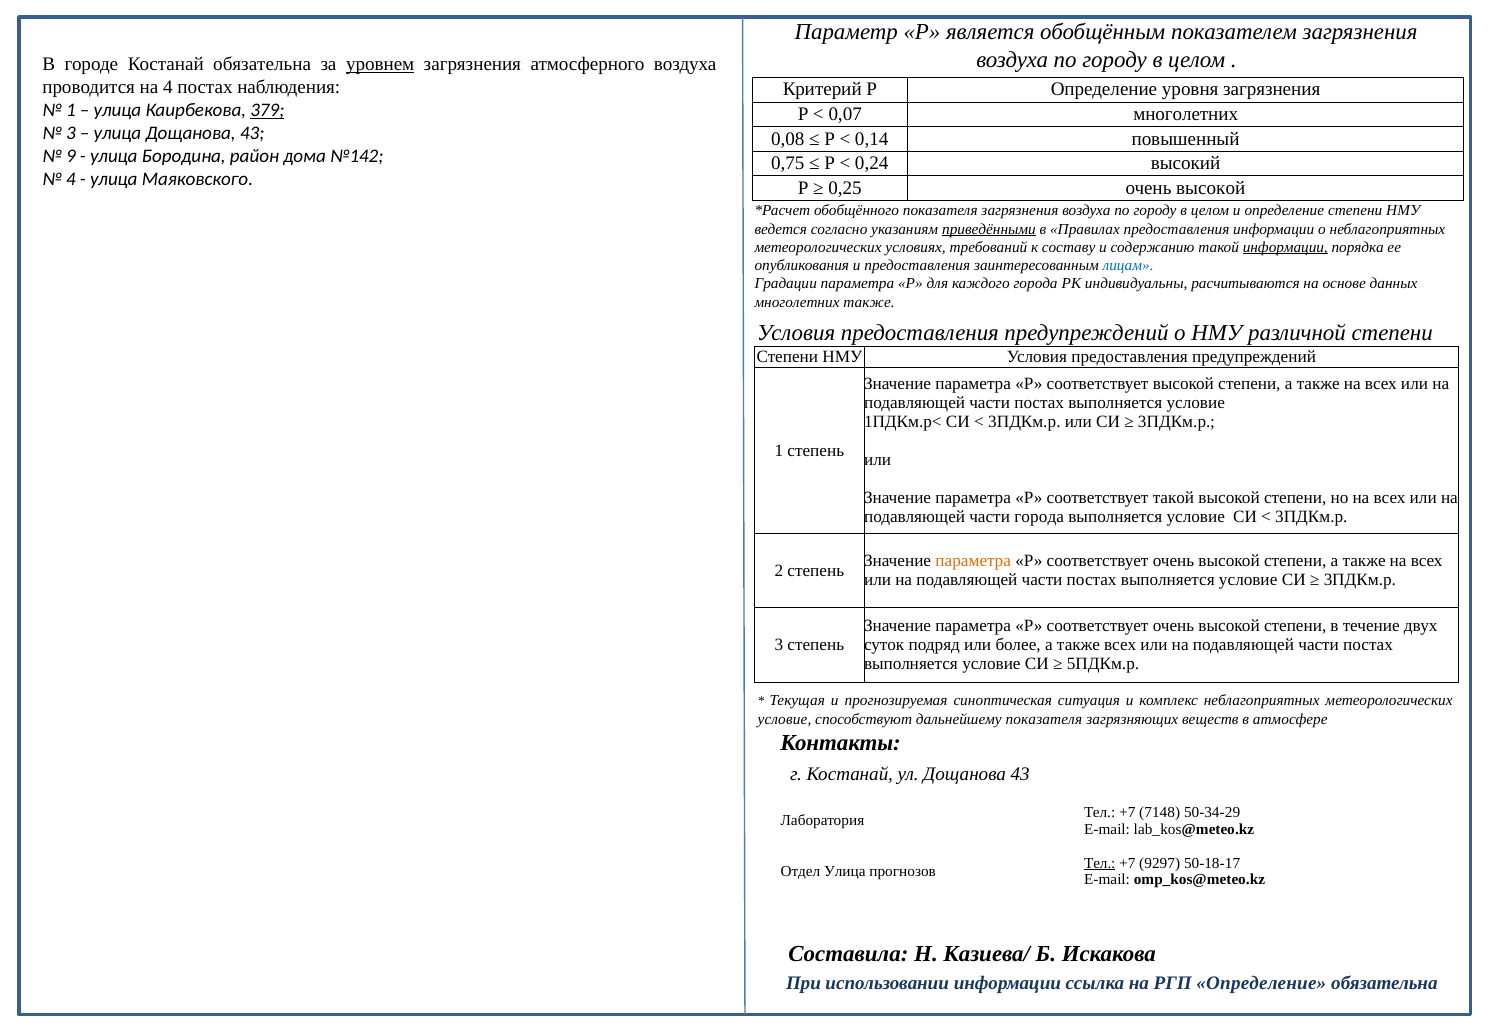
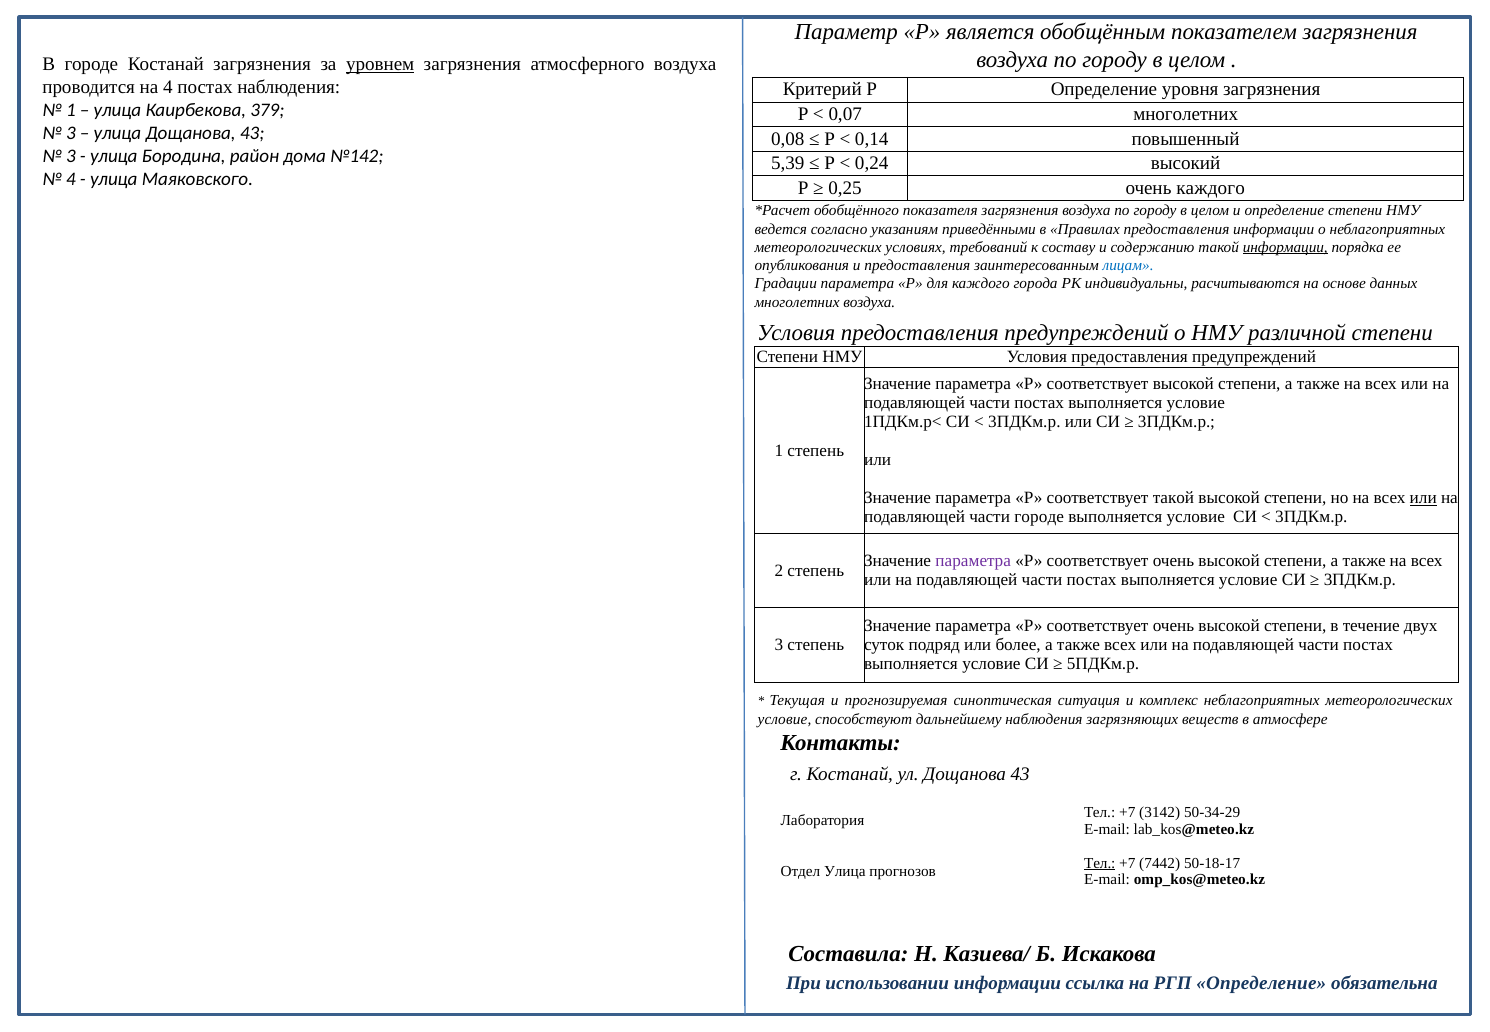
Костанай обязательна: обязательна -> загрязнения (262, 64)
379 underline: present -> none (267, 110)
9: 9 -> 3 (71, 156)
0,75: 0,75 -> 5,39 (788, 163)
0,25 очень высокой: высокой -> каждого (1211, 188)
приведёнными underline: present -> none (989, 229)
многолетних также: также -> воздуха (869, 302)
или underline: none -> present (1423, 498)
части города: города -> городе (1039, 517)
параметра colour: orange -> purple (973, 561)
дальнейшему показателя: показателя -> наблюдения (1044, 719)
7148: 7148 -> 3142 (1160, 812)
9297: 9297 -> 7442 (1160, 863)
